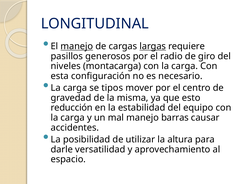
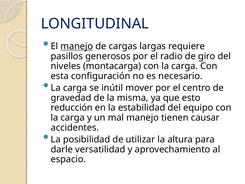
largas underline: present -> none (153, 46)
tipos: tipos -> inútil (112, 88)
barras: barras -> tienen (175, 118)
